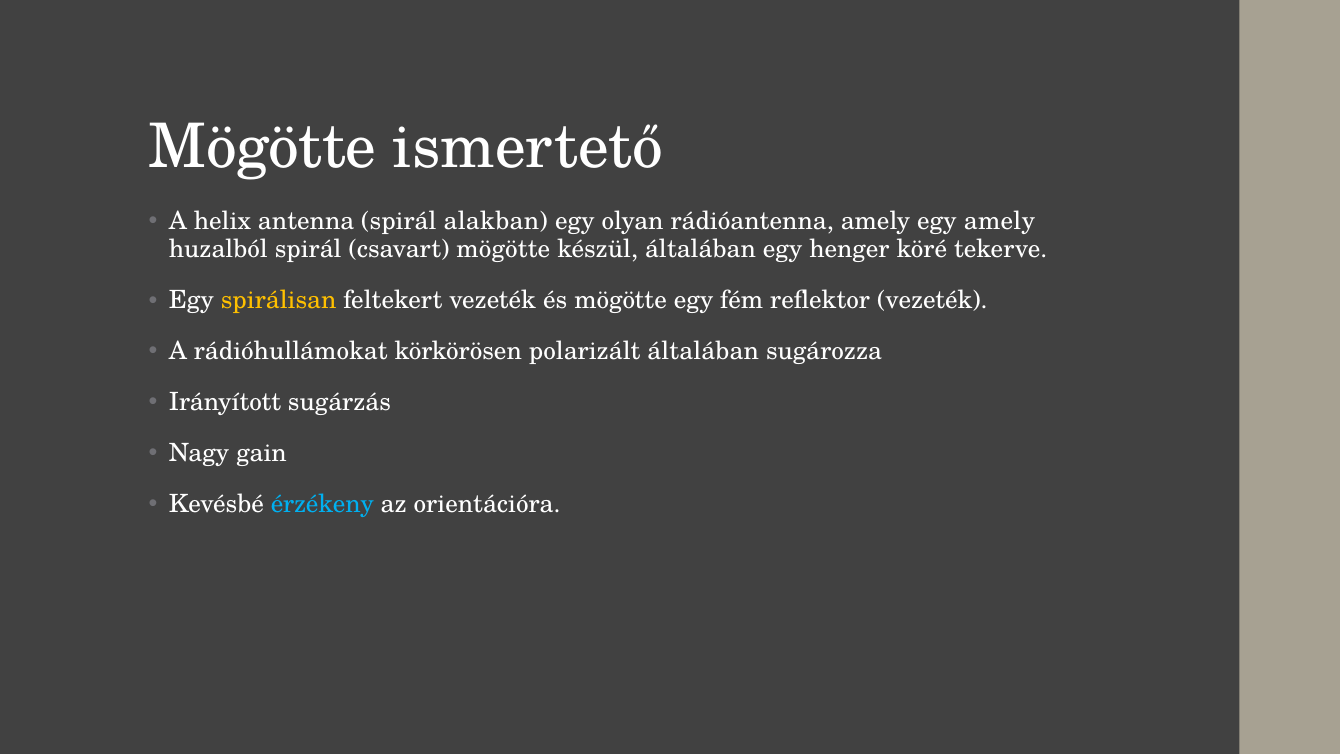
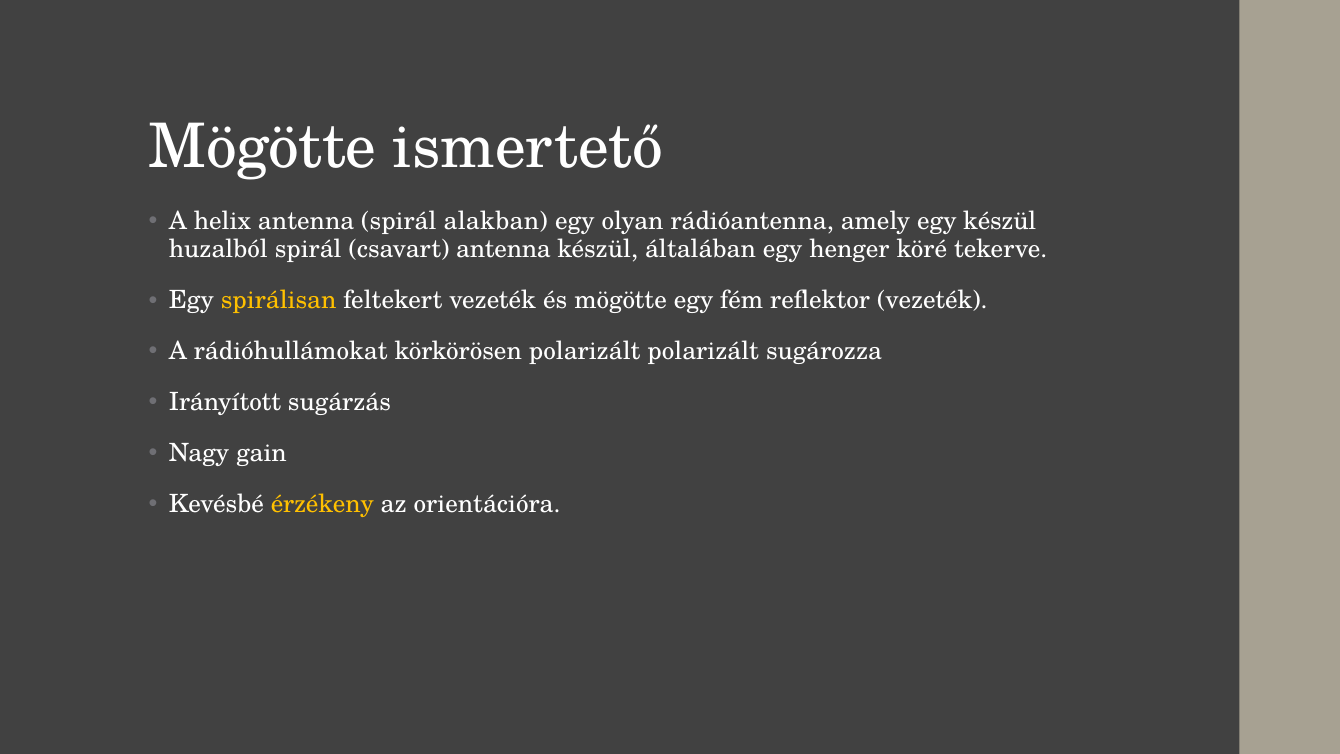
egy amely: amely -> készül (1000, 221)
csavart mögötte: mögötte -> antenna (504, 249)
polarizált általában: általában -> polarizált (703, 351)
érzékeny colour: light blue -> yellow (322, 504)
